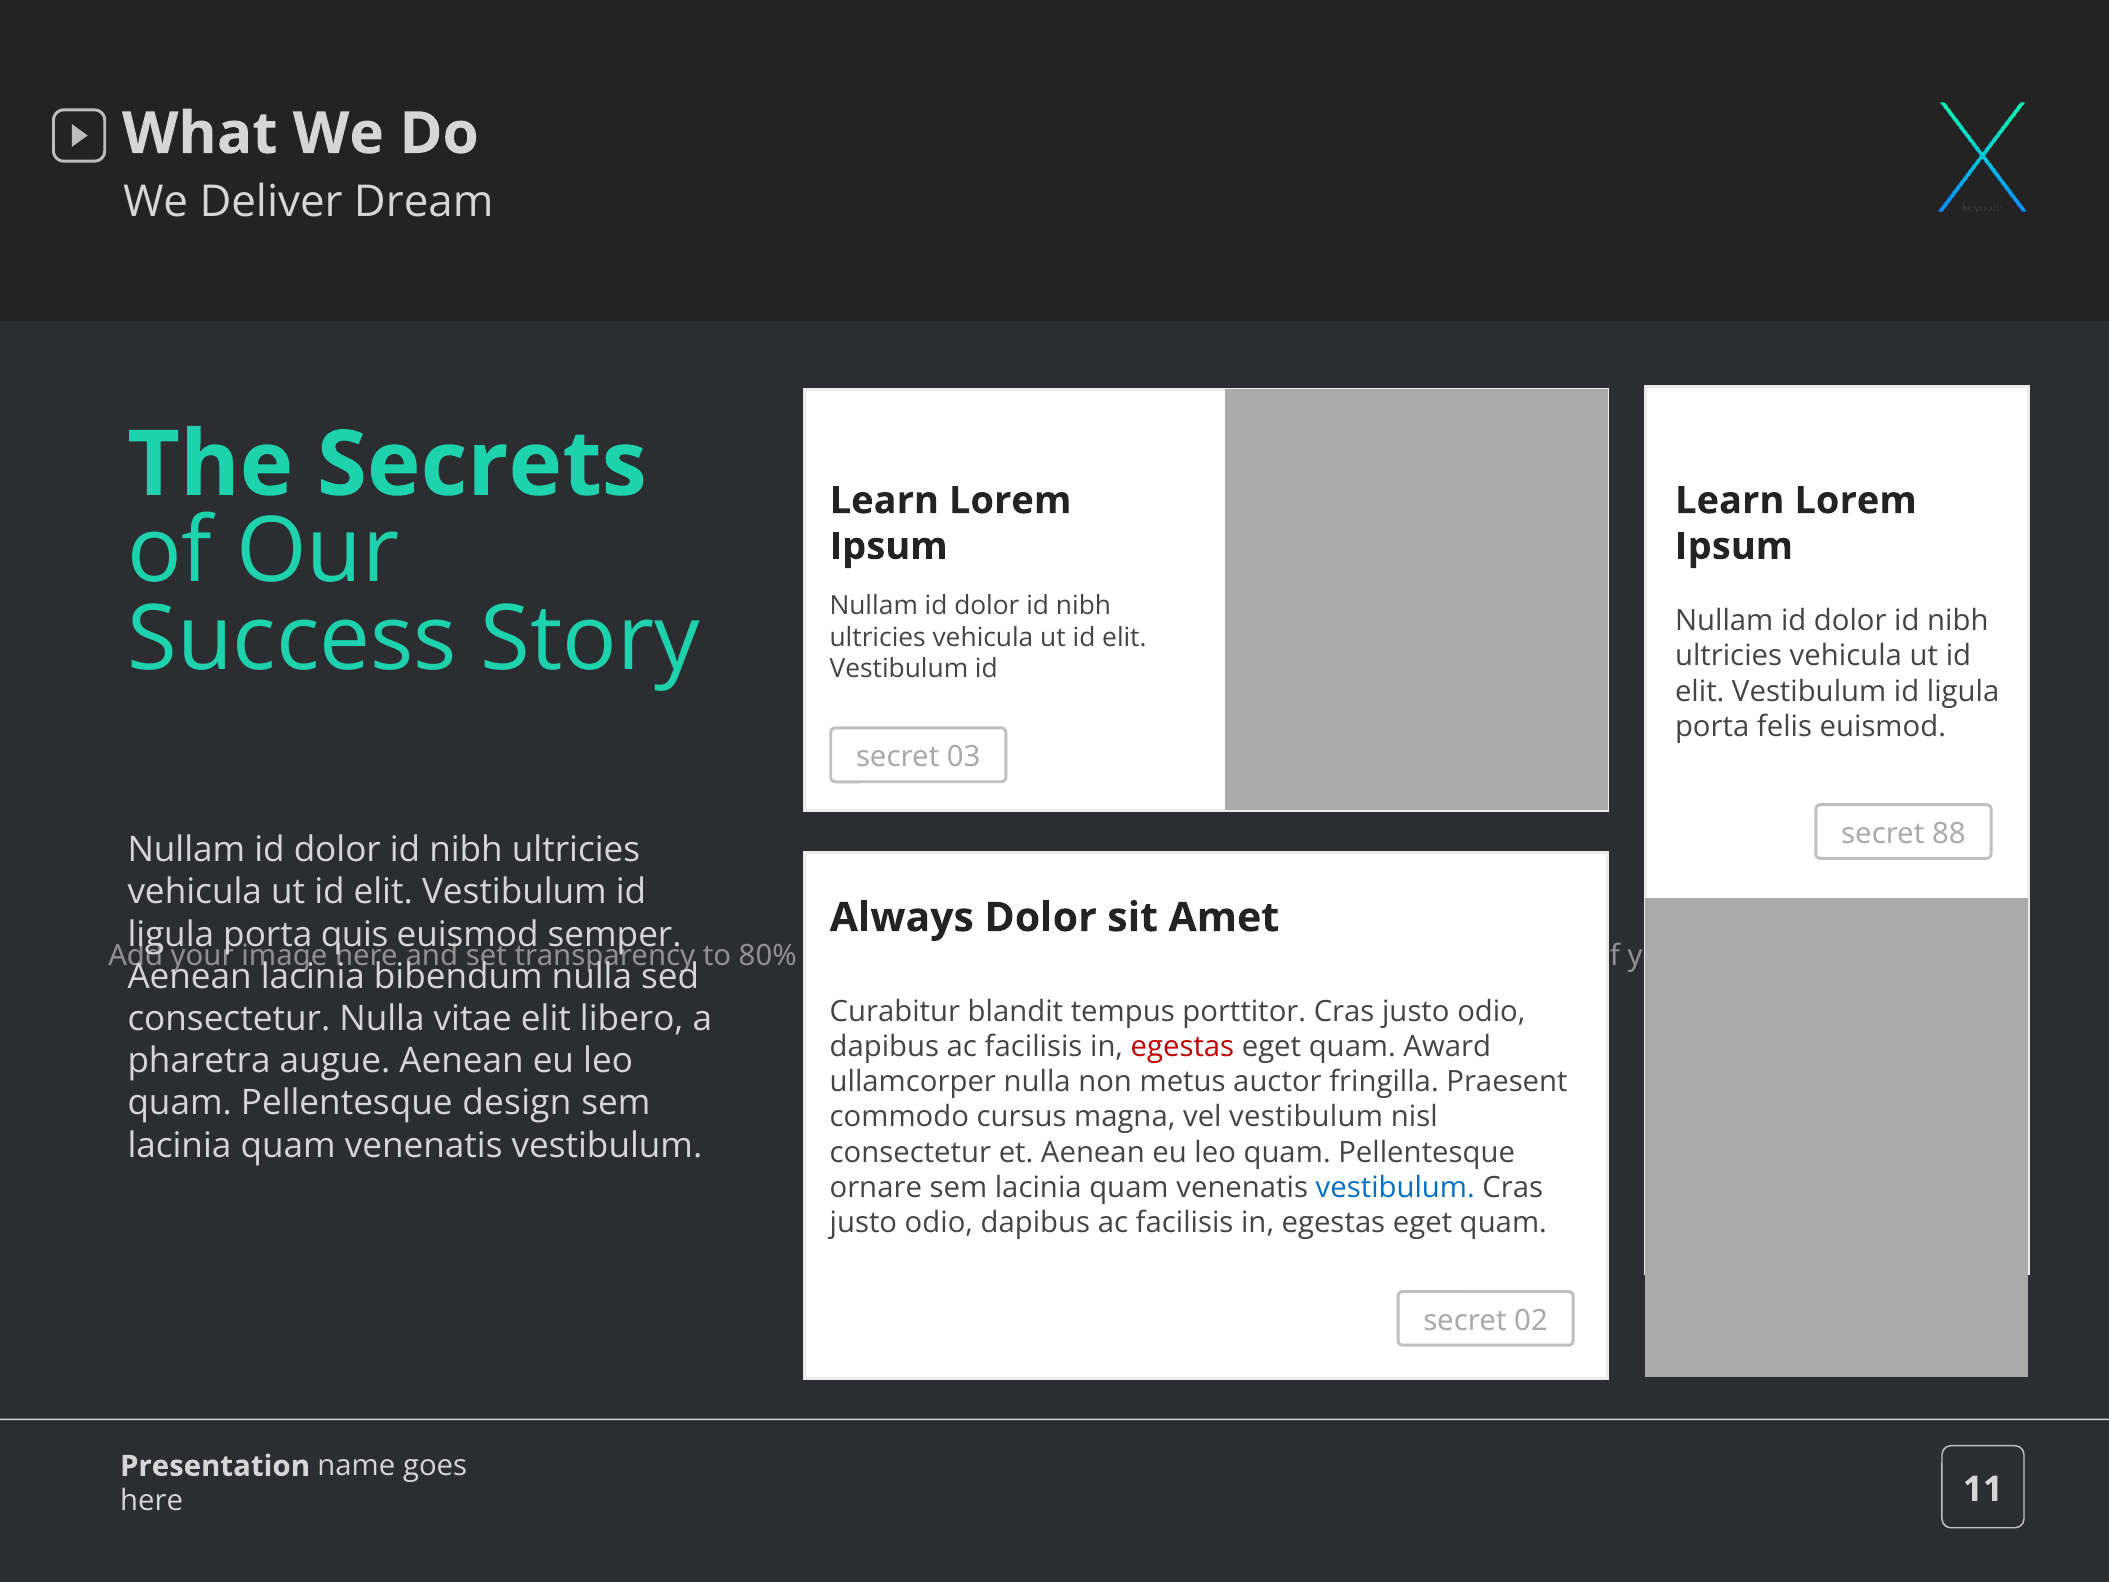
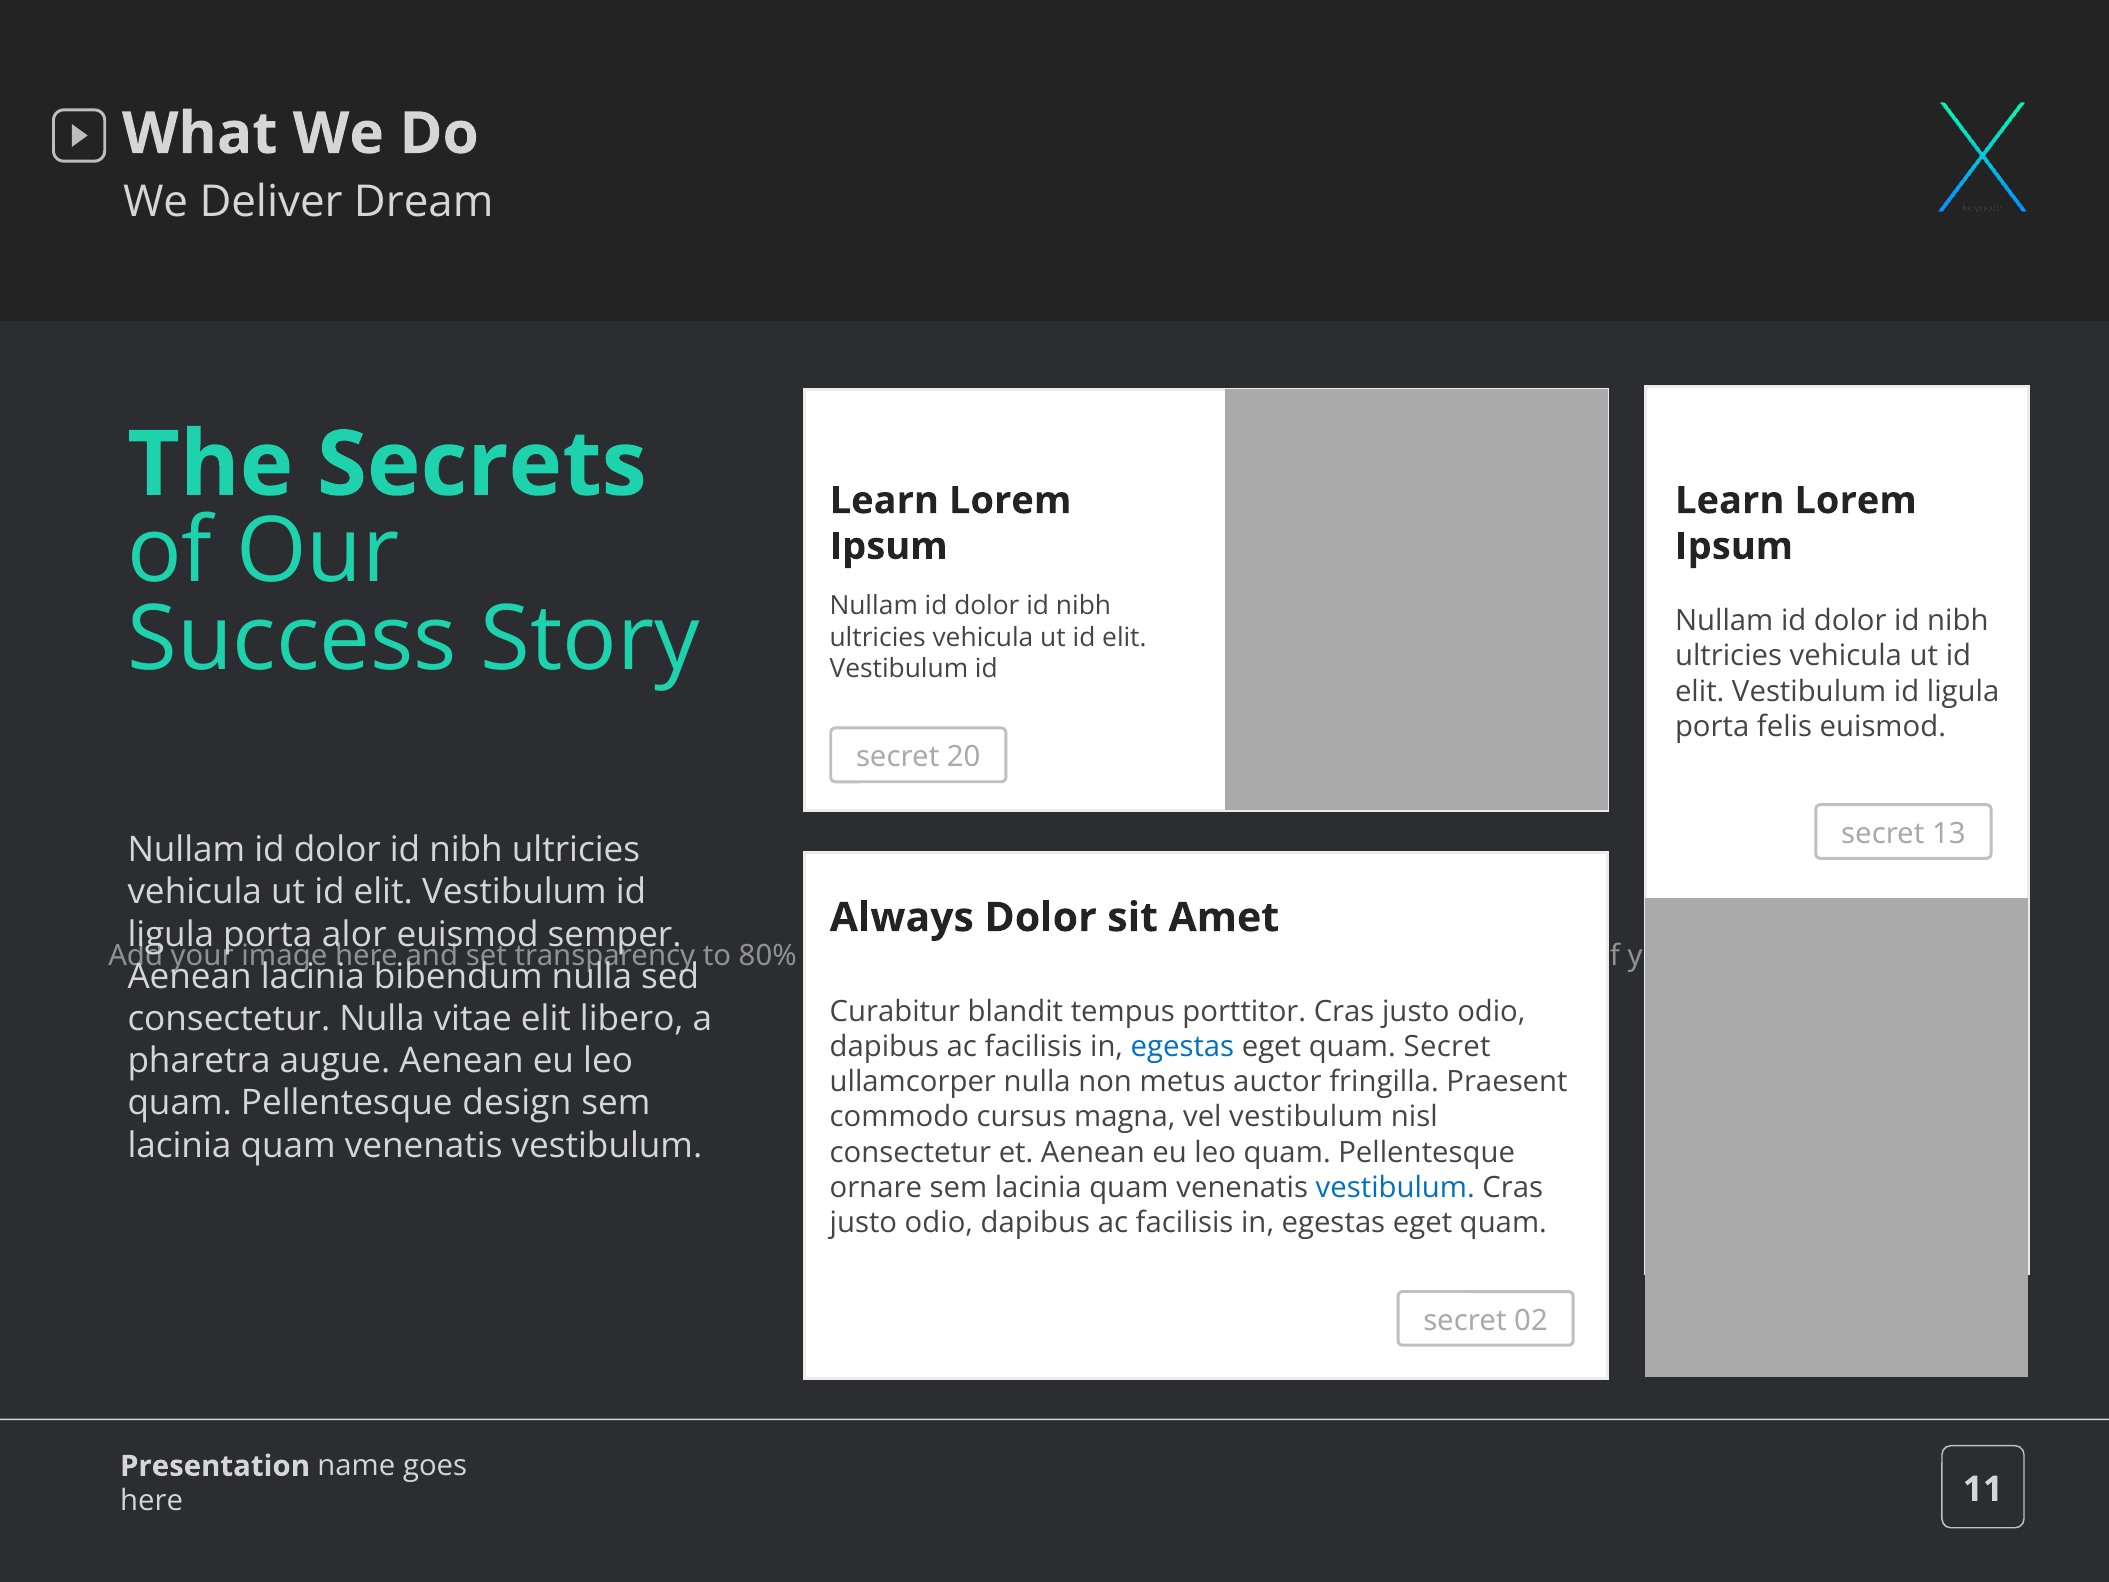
03: 03 -> 20 (964, 757)
88: 88 -> 13 (1949, 833)
quis: quis -> alor (354, 934)
egestas colour: red -> blue (1182, 1047)
quam Award: Award -> Secret (1447, 1047)
